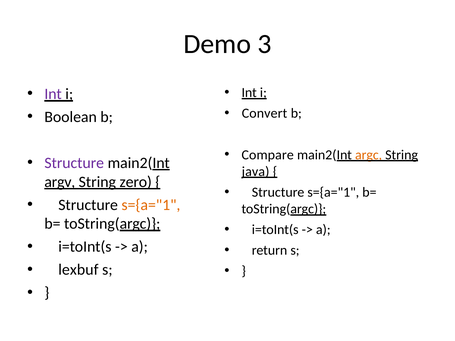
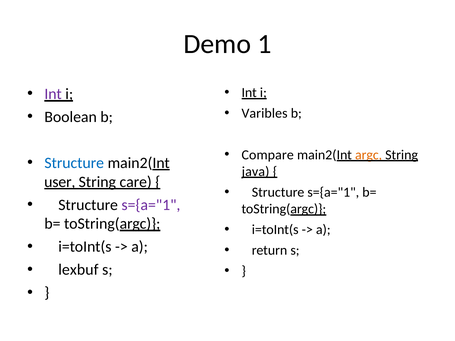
3: 3 -> 1 (264, 44)
Convert: Convert -> Varibles (265, 113)
Structure colour: purple -> blue (74, 163)
argv: argv -> user (60, 182)
zero: zero -> care (136, 182)
s={a="1 colour: orange -> purple (151, 205)
